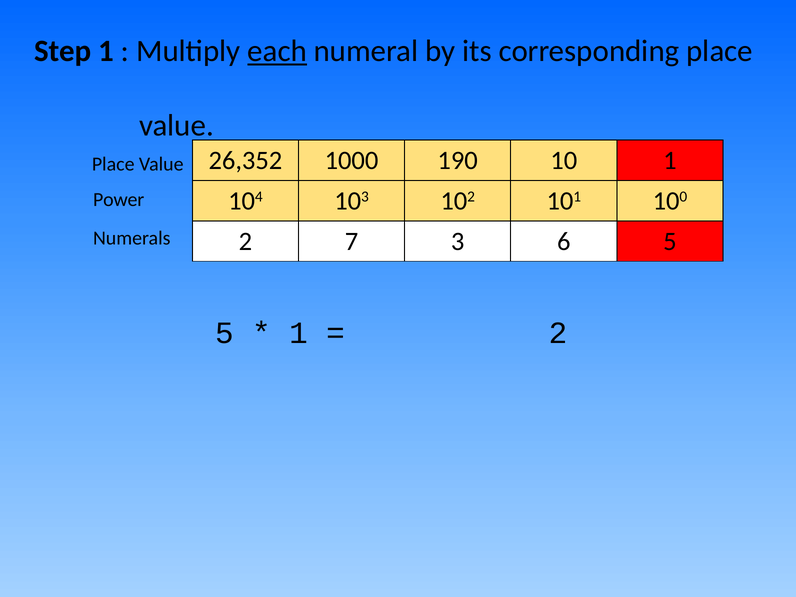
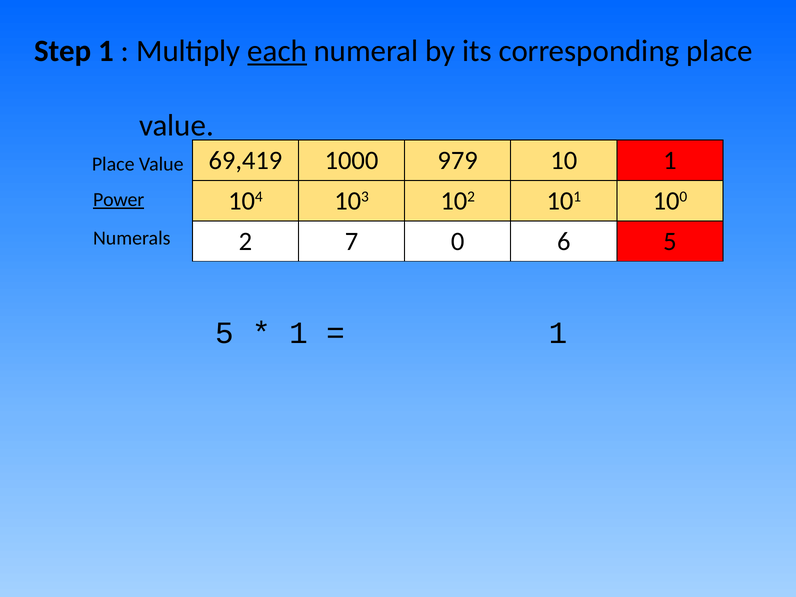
26,352: 26,352 -> 69,419 (245, 161)
190: 190 -> 979 (458, 161)
Power underline: none -> present (119, 200)
3: 3 -> 0 (458, 241)
2: 2 -> 1 (558, 333)
